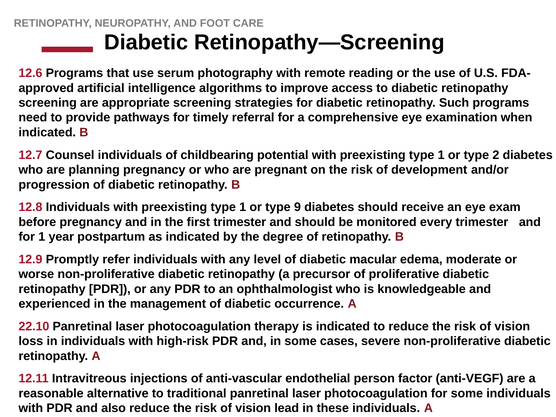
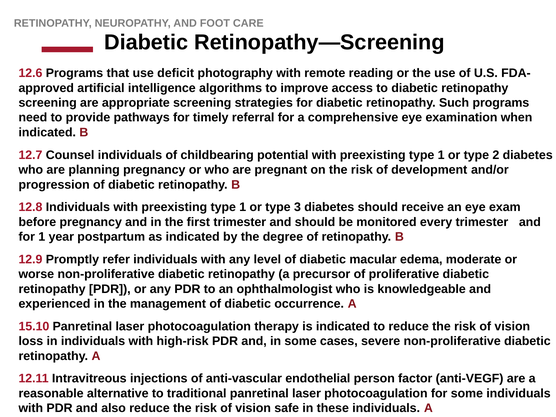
serum: serum -> deficit (176, 73)
9: 9 -> 3 (297, 207)
22.10: 22.10 -> 15.10 (34, 326)
lead: lead -> safe (287, 408)
